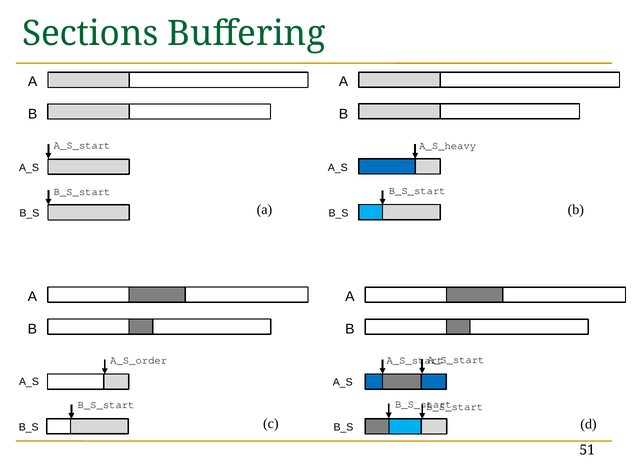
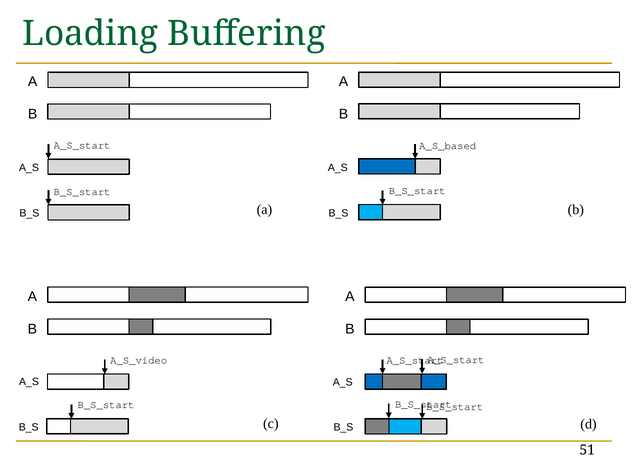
Sections: Sections -> Loading (90, 34)
A_S_heavy: A_S_heavy -> A_S_based (448, 146)
A_S_order: A_S_order -> A_S_video (139, 361)
